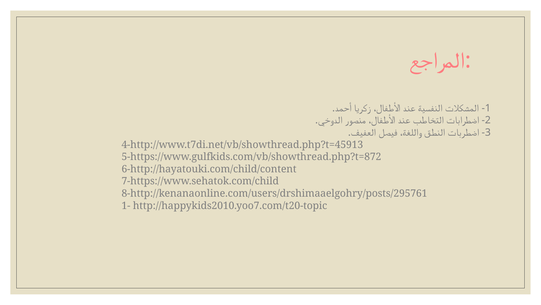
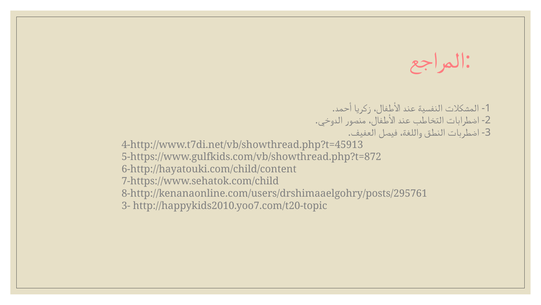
1-: 1- -> 3- (126, 205)
